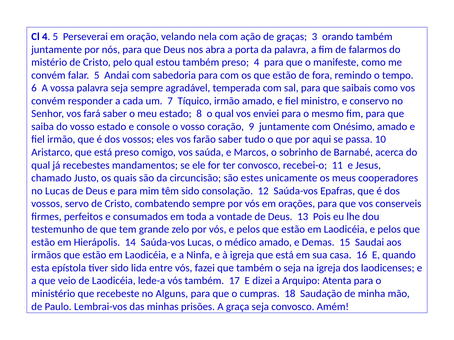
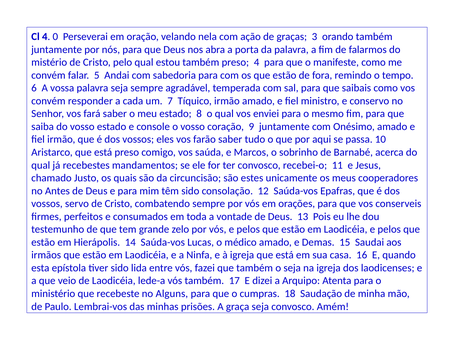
4 5: 5 -> 0 (55, 37)
no Lucas: Lucas -> Antes (57, 191)
